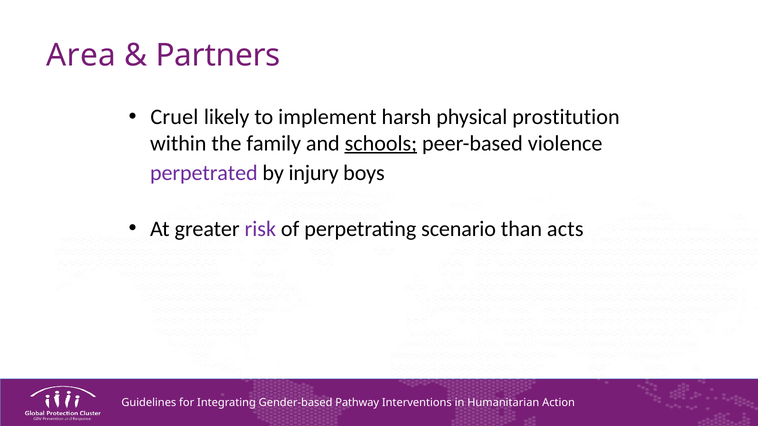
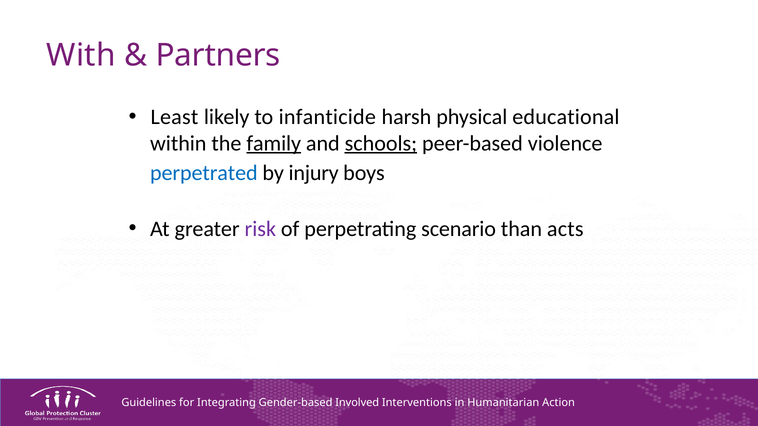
Area: Area -> With (81, 56)
Cruel: Cruel -> Least (174, 117)
implement: implement -> infanticide (327, 117)
prostitution: prostitution -> educational (566, 117)
family underline: none -> present (274, 144)
perpetrated colour: purple -> blue (204, 173)
Pathway: Pathway -> Involved (357, 403)
